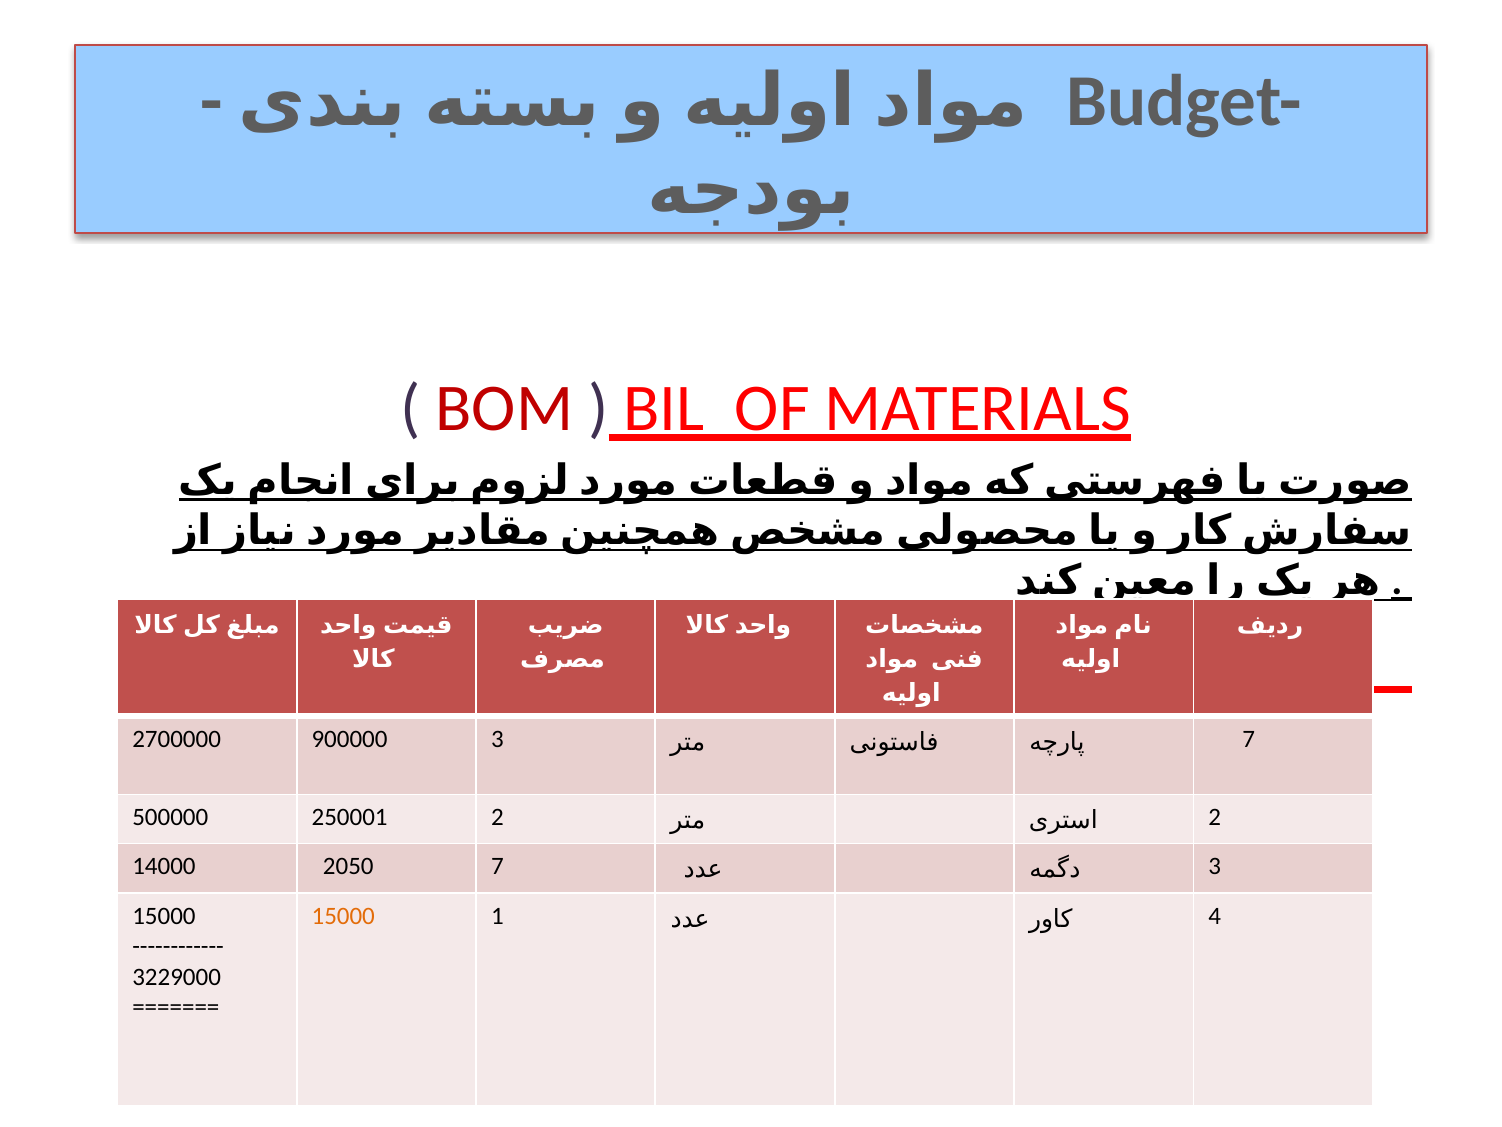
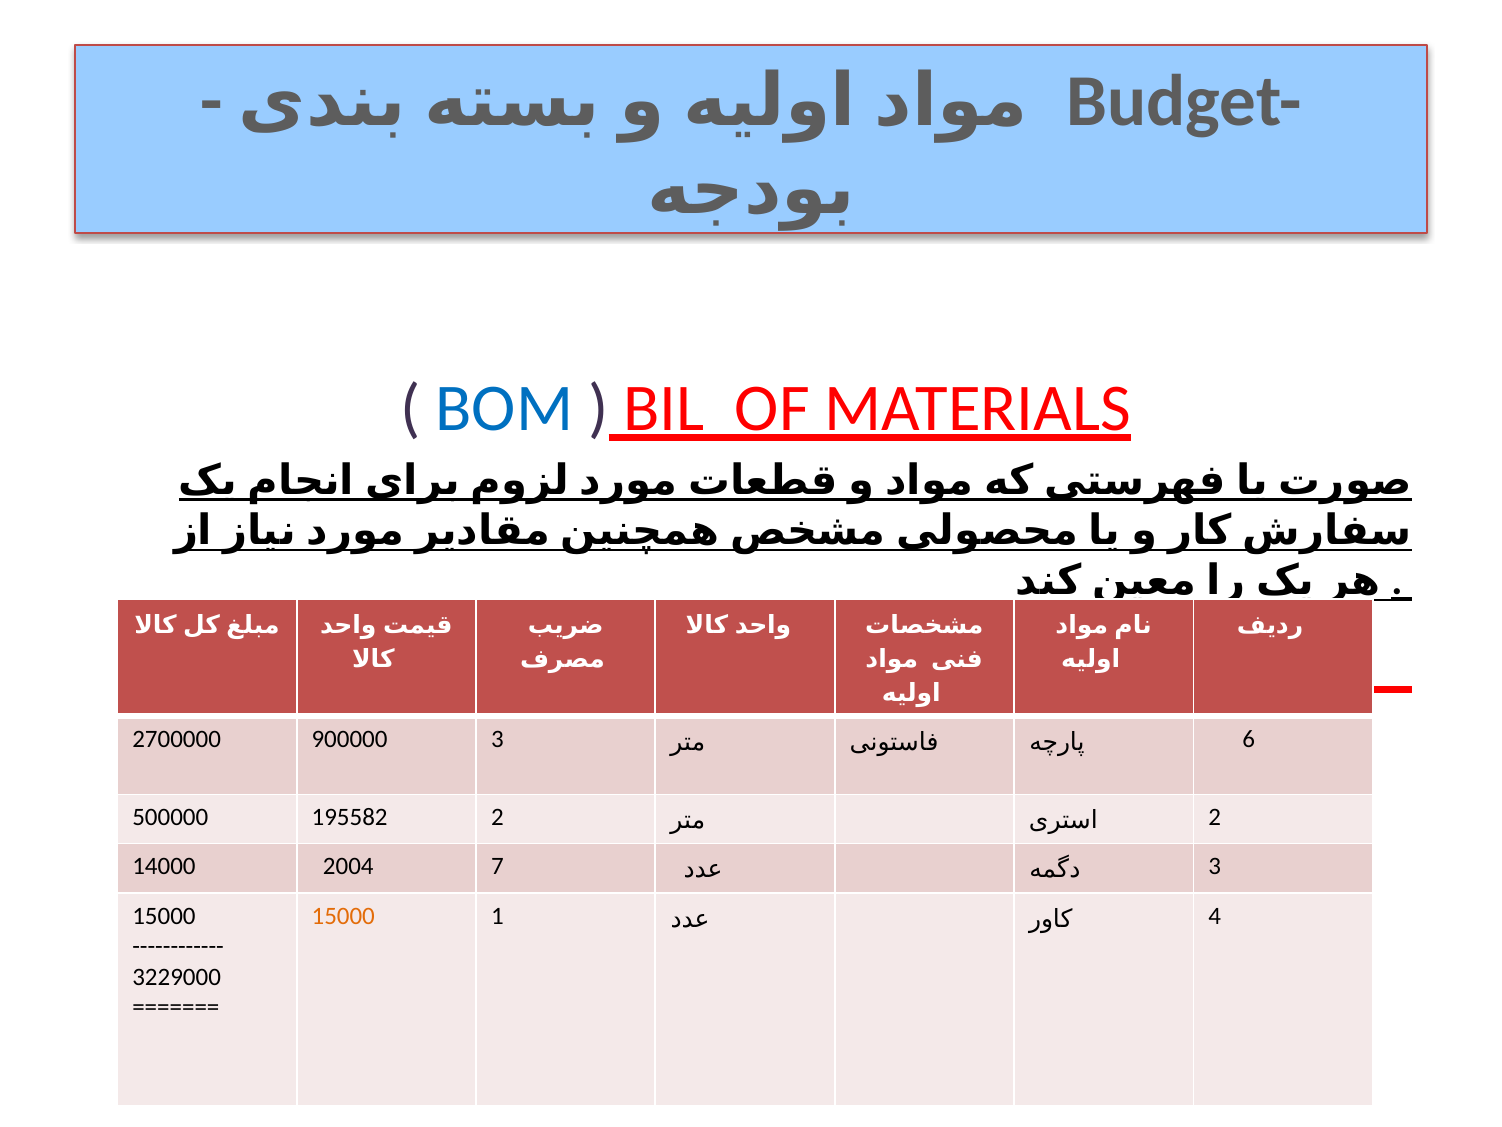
BOM colour: red -> blue (504, 409)
7: 7 -> 6 (1249, 739)
250001: 250001 -> 195582 (350, 817)
2050: 2050 -> 2004 (348, 866)
